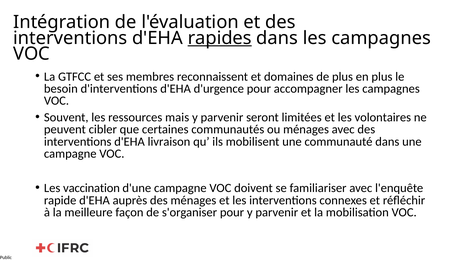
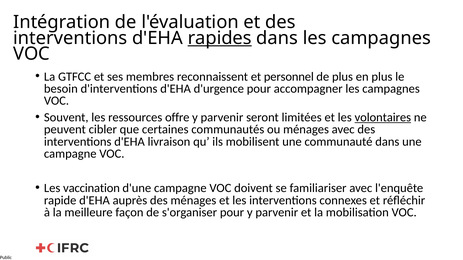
domaines: domaines -> personnel (289, 77)
mais: mais -> offre (177, 118)
volontaires underline: none -> present (383, 118)
